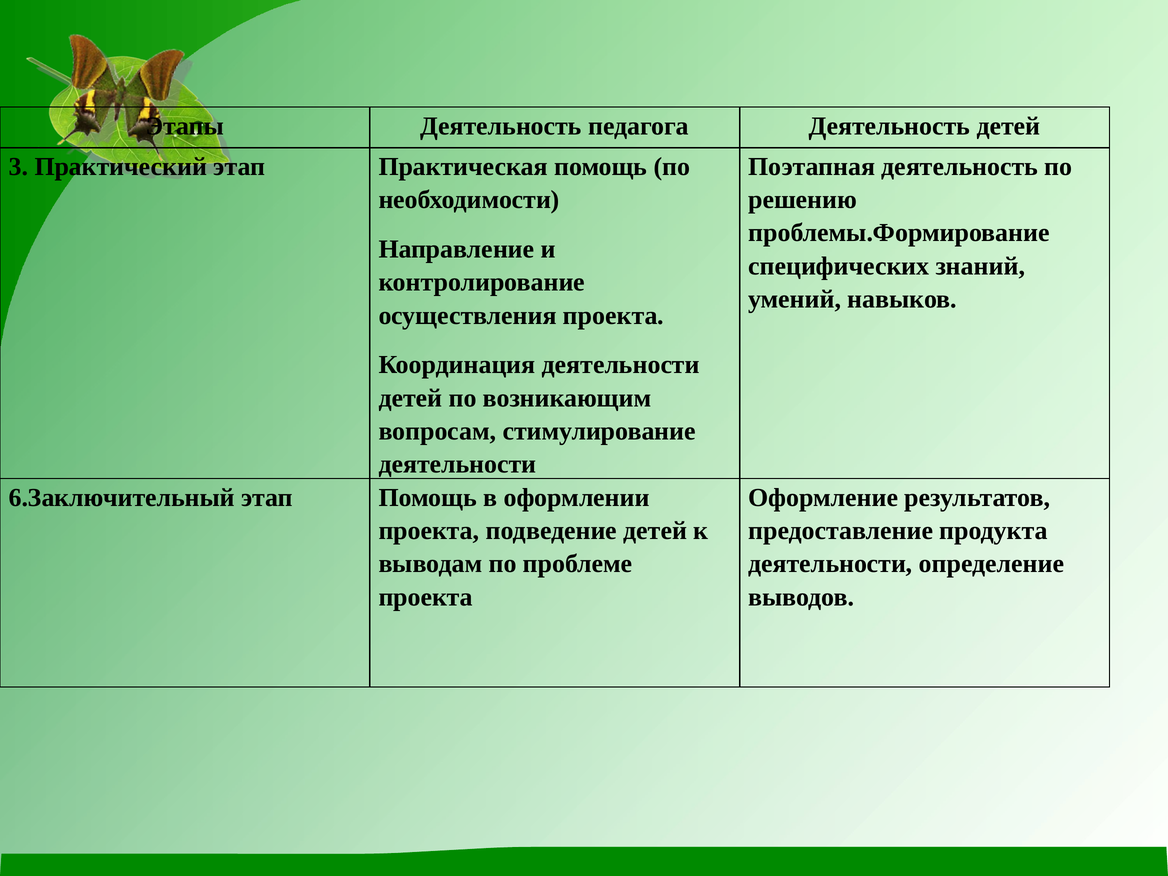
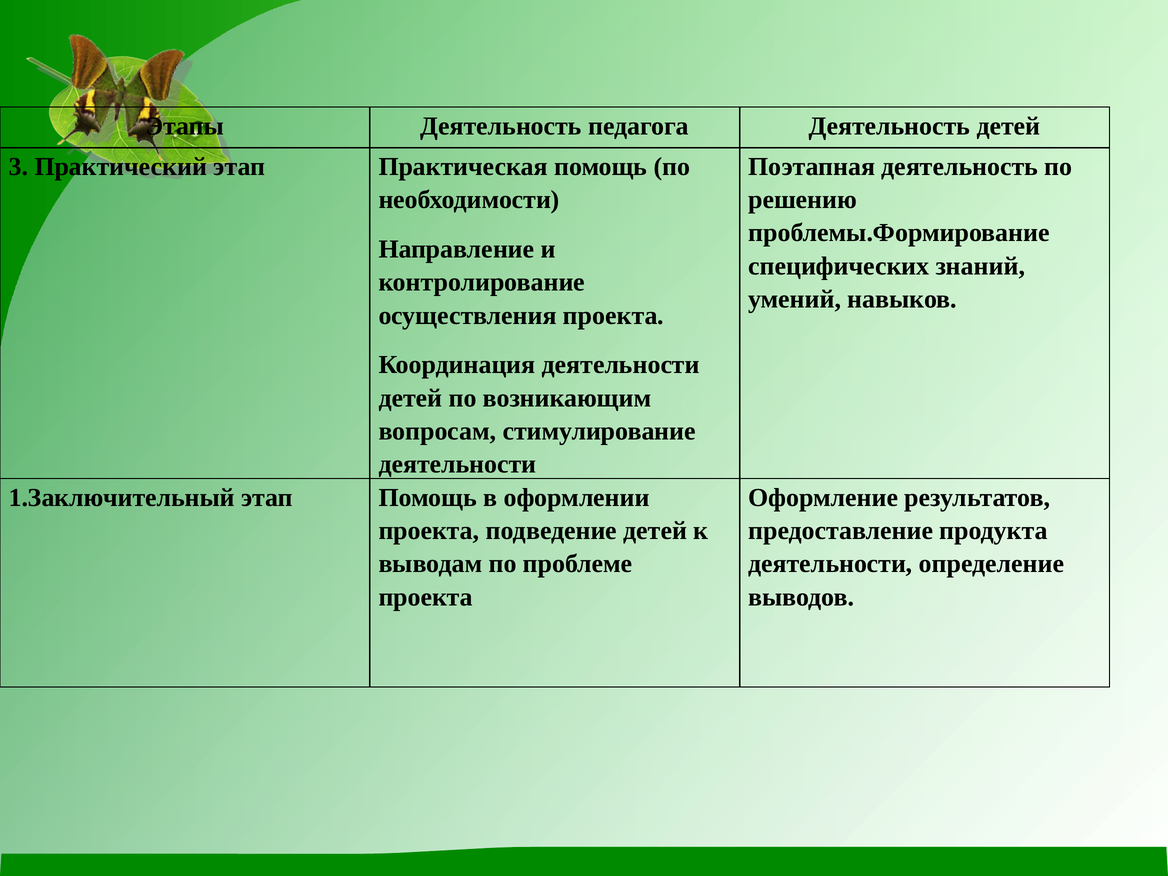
6.Заключительный: 6.Заключительный -> 1.Заключительный (122, 497)
